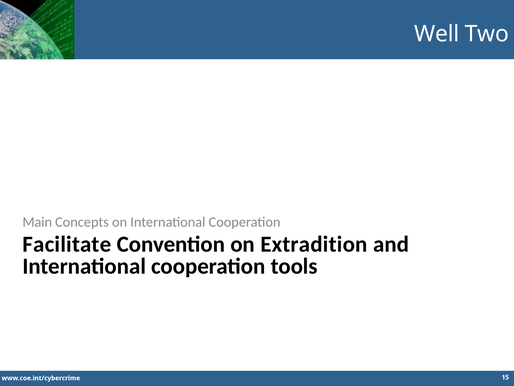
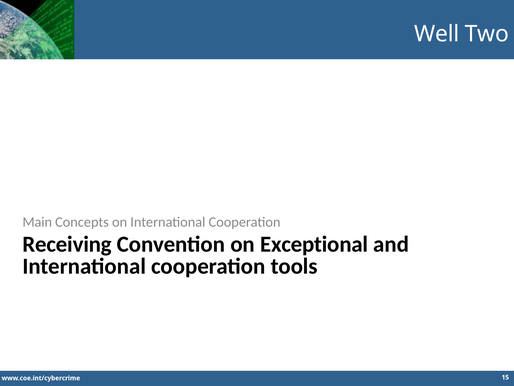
Facilitate: Facilitate -> Receiving (67, 244)
Extradition: Extradition -> Exceptional (314, 244)
